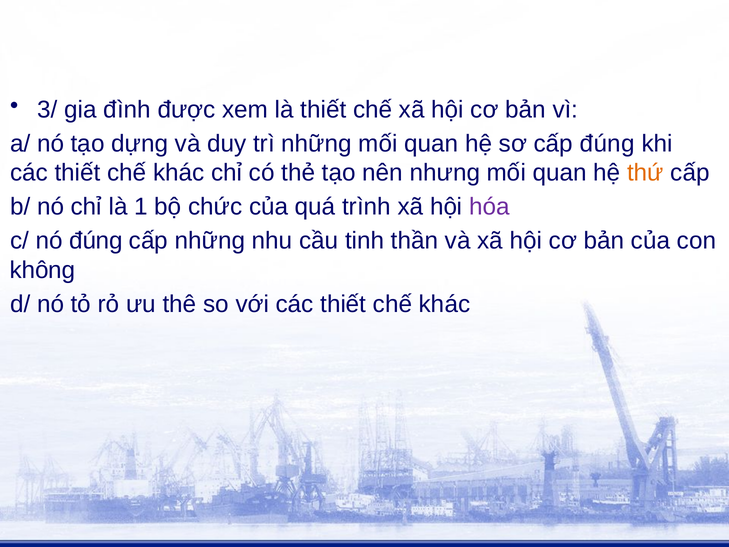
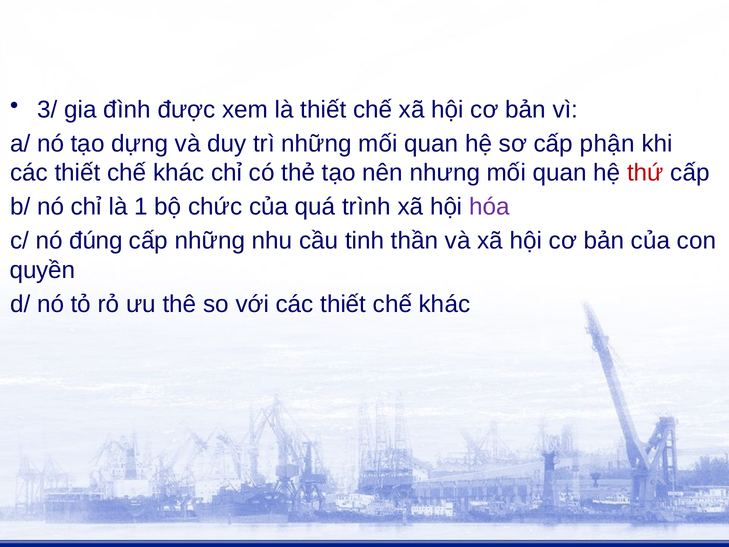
cấp đúng: đúng -> phận (607, 144)
thứ colour: orange -> red (645, 173)
không: không -> quyền (42, 270)
